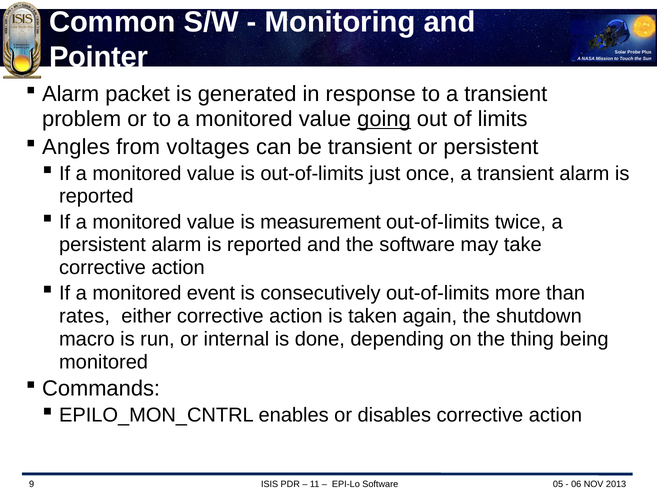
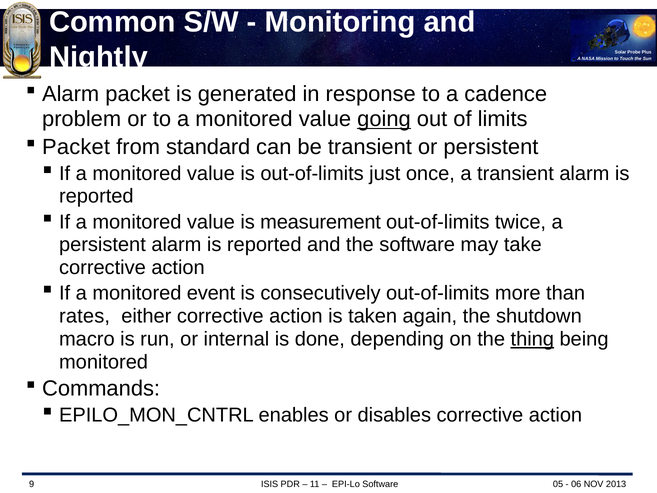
Pointer: Pointer -> Nightly (99, 57)
to a transient: transient -> cadence (506, 94)
Angles: Angles -> Packet (76, 147)
voltages: voltages -> standard (208, 147)
thing underline: none -> present (532, 339)
